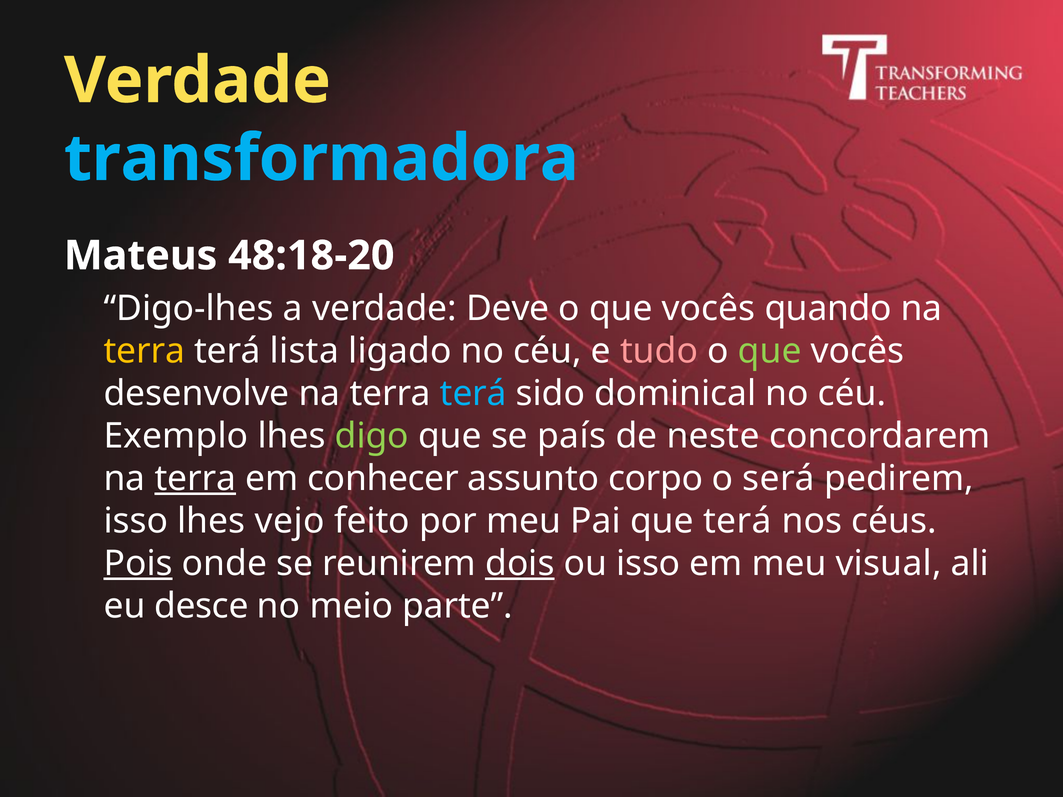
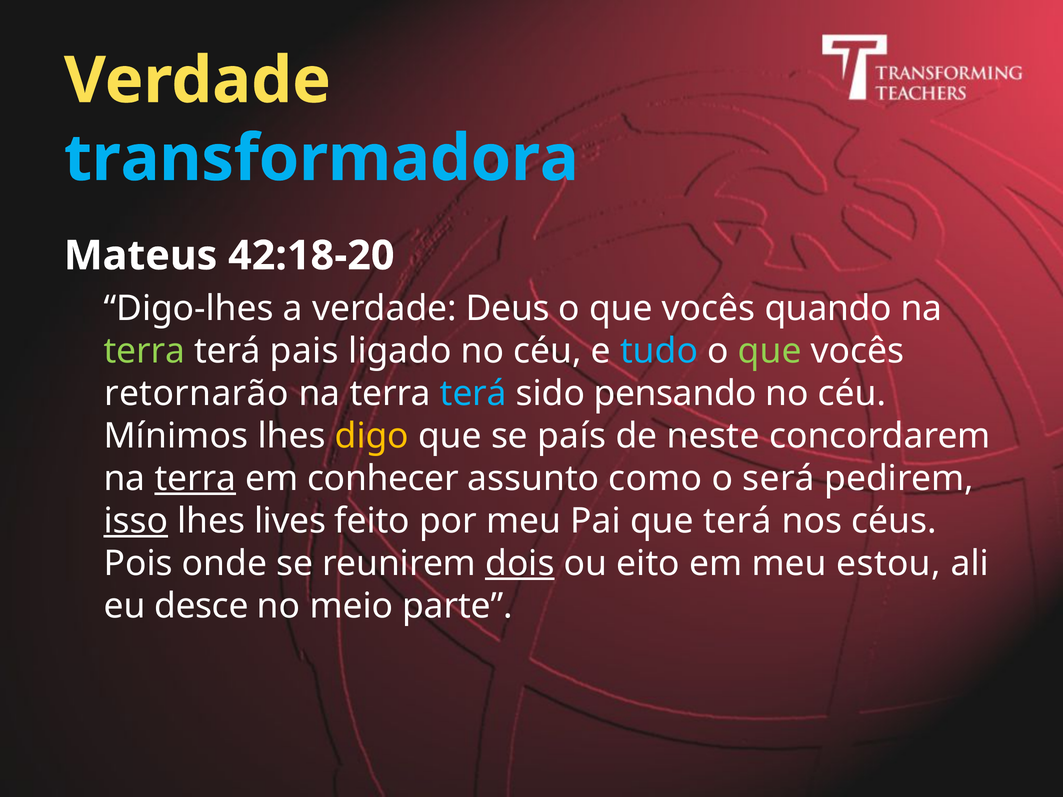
48:18-20: 48:18-20 -> 42:18-20 (311, 256)
Deve: Deve -> Deus (508, 309)
terra colour: yellow -> light green (144, 351)
lista: lista -> pais (304, 351)
tudo colour: pink -> light blue (659, 351)
desenvolve: desenvolve -> retornarão (196, 394)
dominical: dominical -> pensando (675, 394)
Exemplo: Exemplo -> Mínimos (176, 436)
digo colour: light green -> yellow (372, 436)
corpo: corpo -> como (655, 479)
isso underline: none -> present (136, 521)
vejo: vejo -> lives (290, 521)
Pois underline: present -> none (138, 564)
ou isso: isso -> eito (648, 564)
visual: visual -> estou (889, 564)
